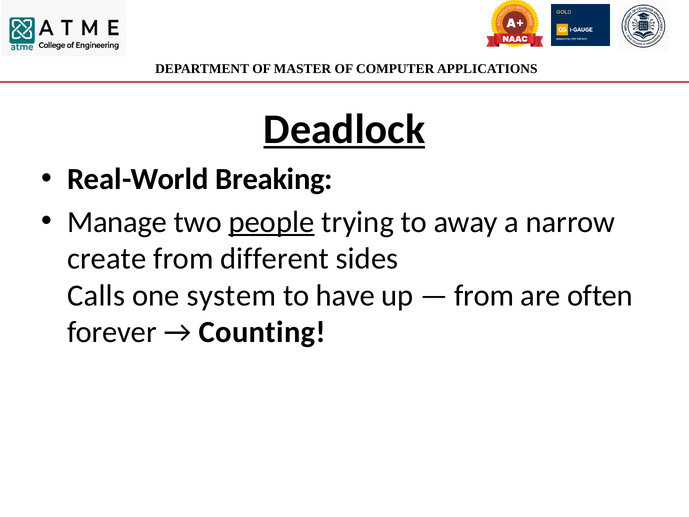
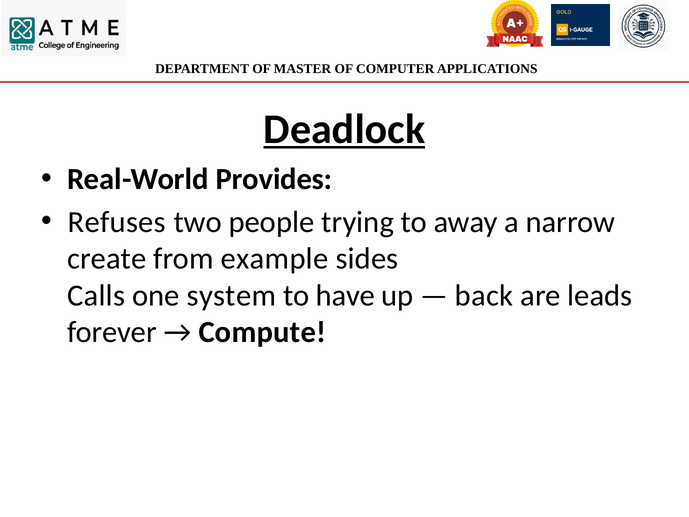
Breaking: Breaking -> Provides (274, 179)
Manage: Manage -> Refuses (117, 222)
people underline: present -> none (272, 222)
different: different -> example (275, 259)
from: from -> back (484, 295)
often: often -> leads (600, 295)
Counting: Counting -> Compute (262, 332)
